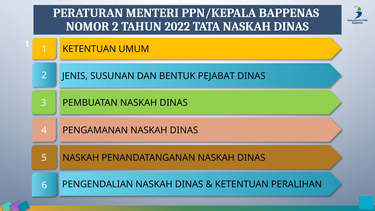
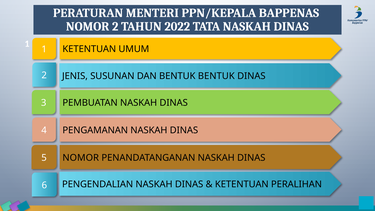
BENTUK PEJABAT: PEJABAT -> BENTUK (216, 76)
5 NASKAH: NASKAH -> NOMOR (81, 158)
